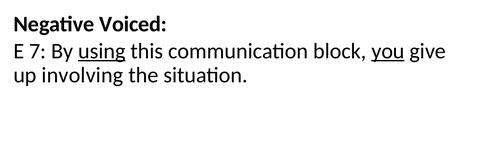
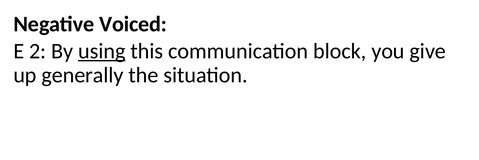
7: 7 -> 2 (38, 51)
you underline: present -> none (388, 51)
involving: involving -> generally (83, 75)
